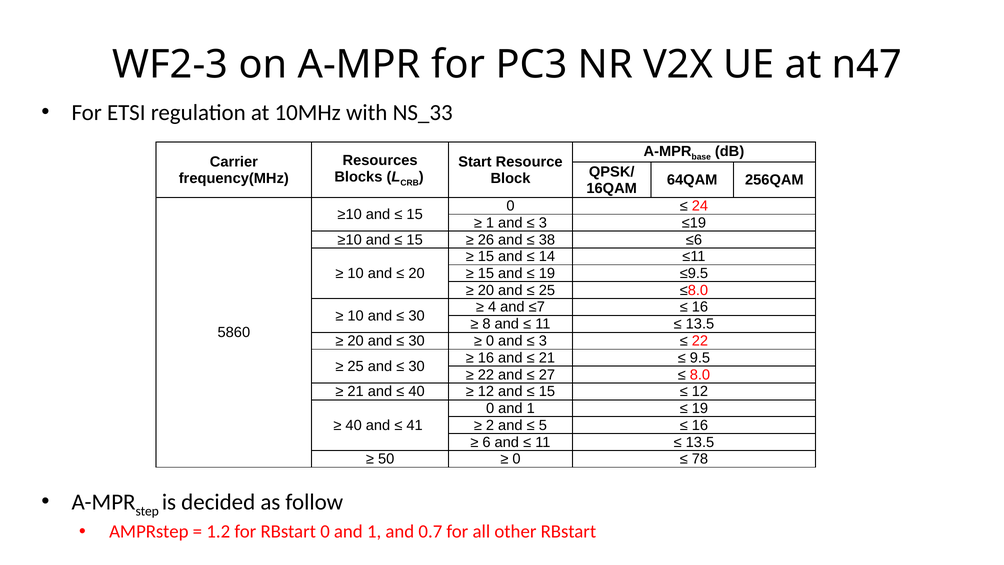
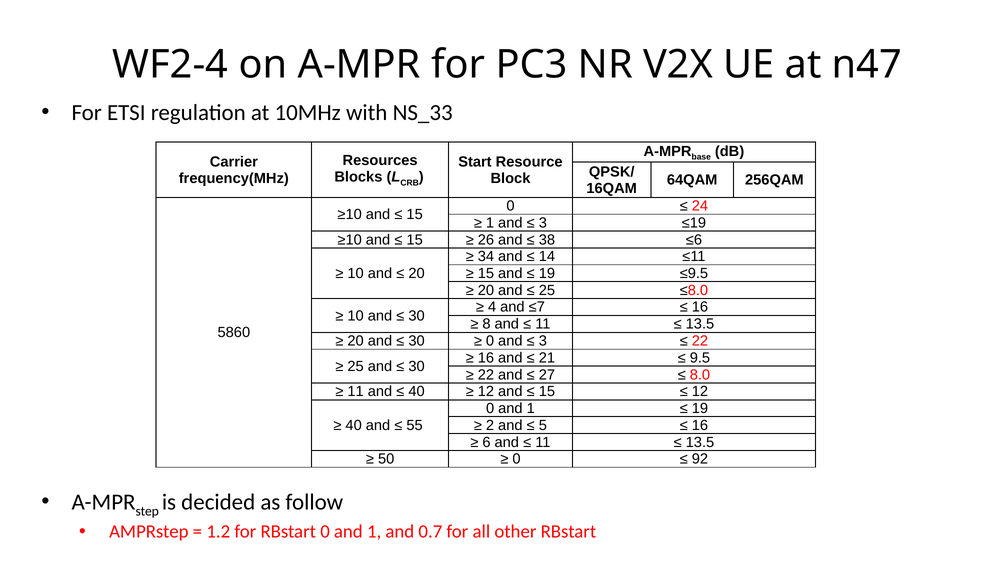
WF2-3: WF2-3 -> WF2-4 (170, 65)
15: 15 -> 34 (486, 256)
21: 21 -> 11 (356, 391)
41: 41 -> 55 (415, 425)
78: 78 -> 92 (700, 459)
